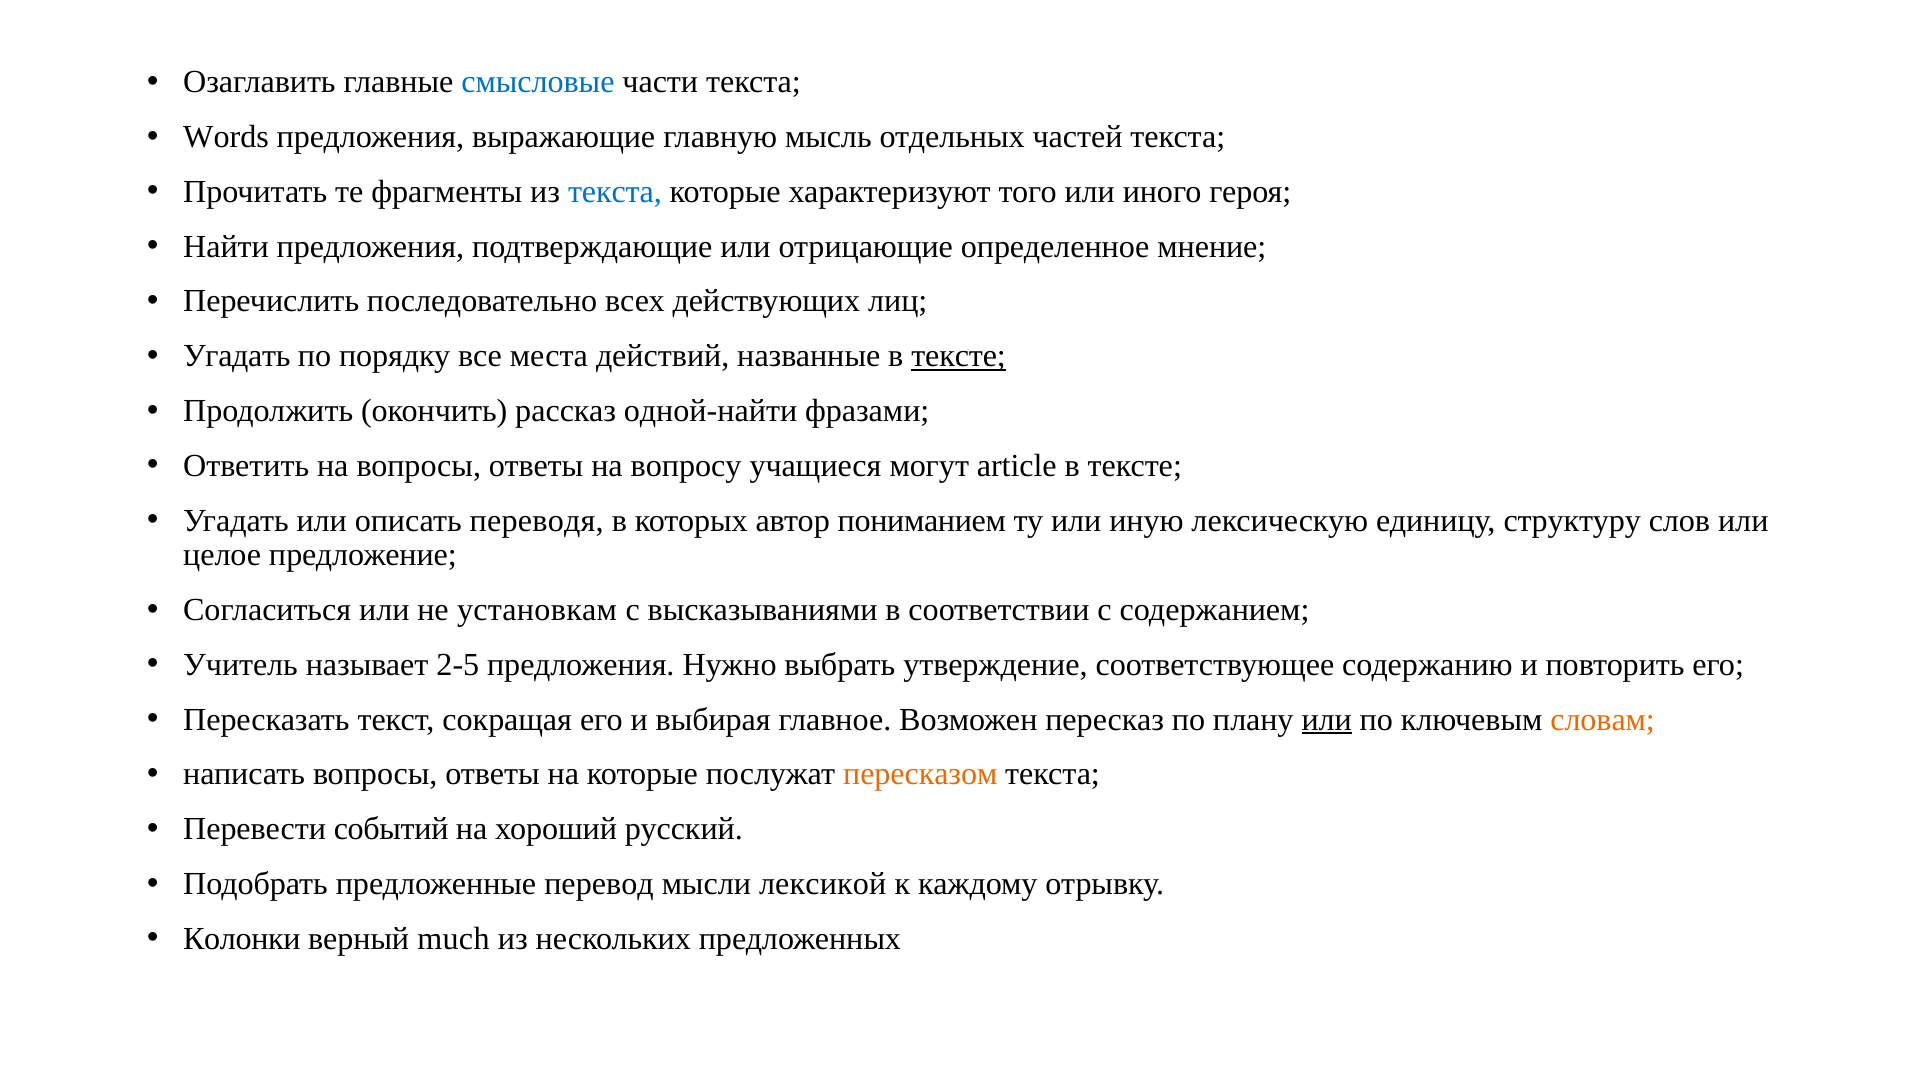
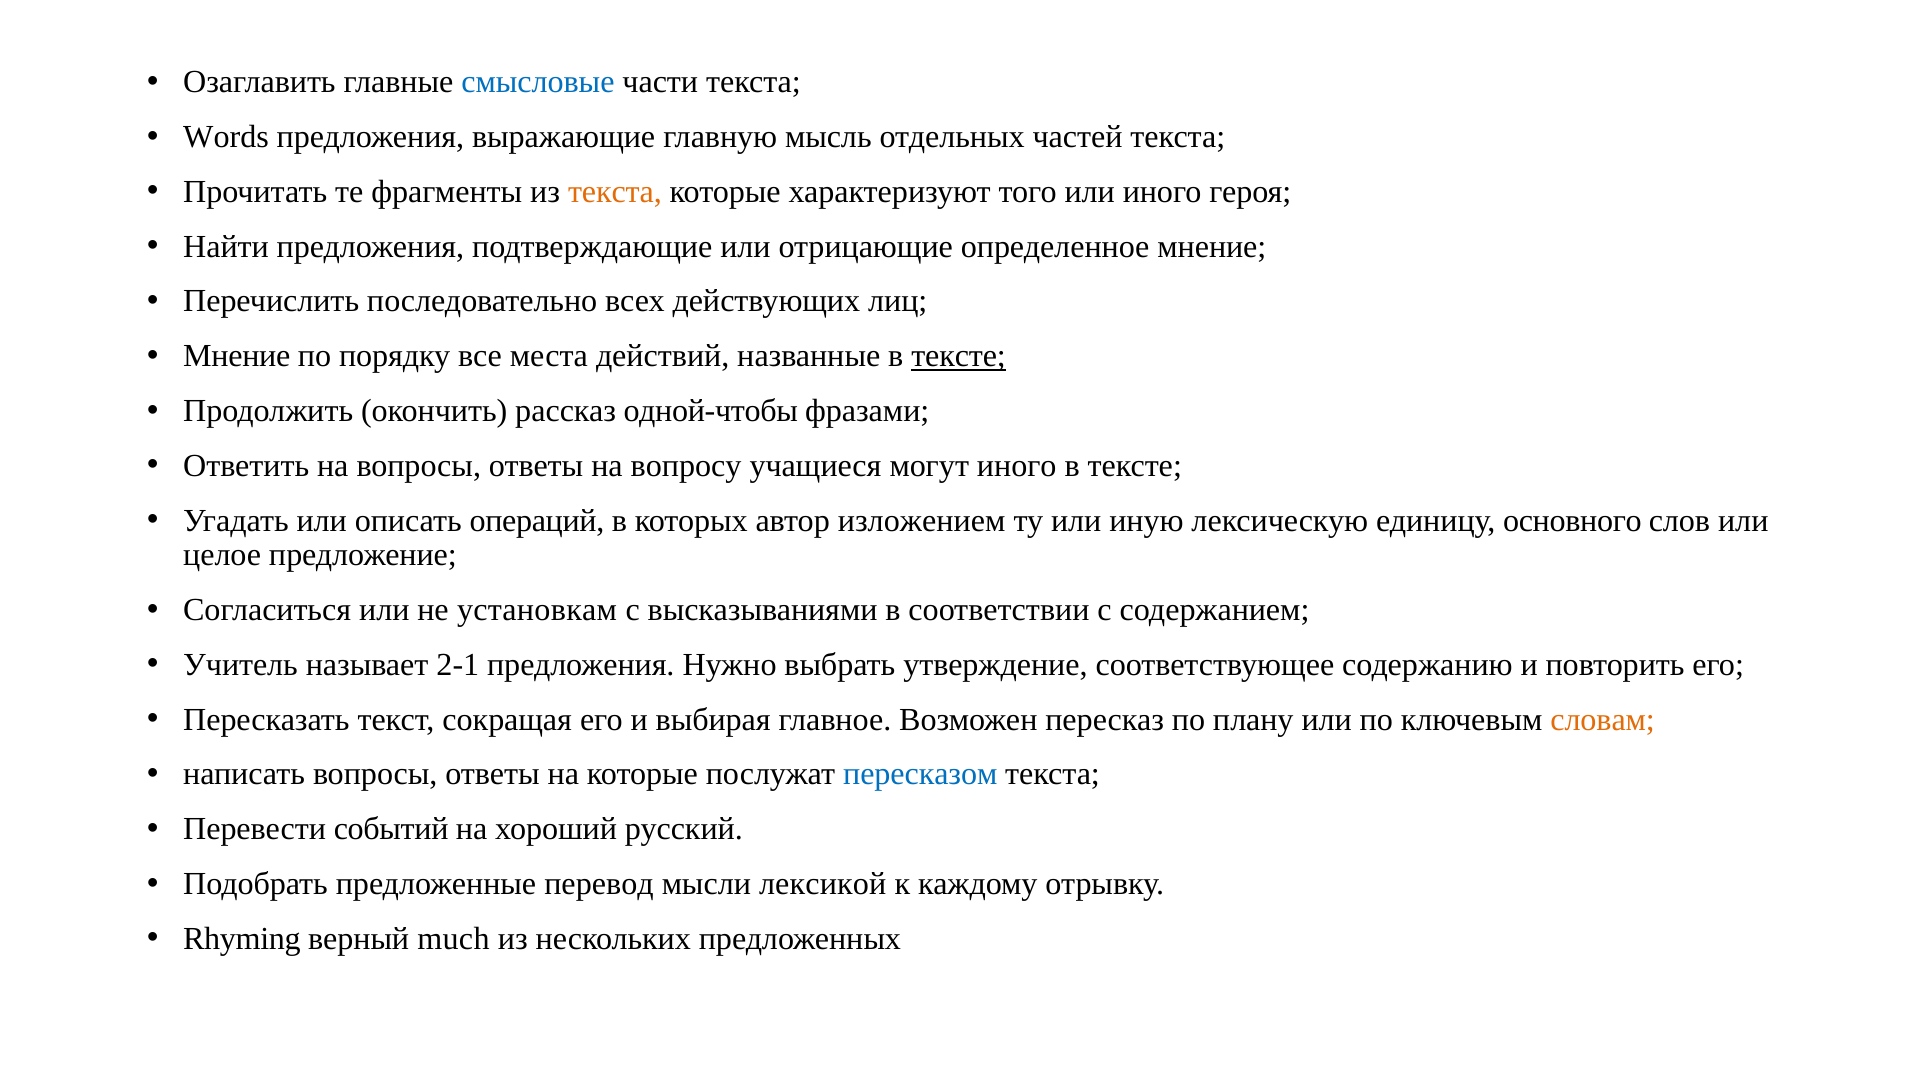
текста colour: blue -> orange (615, 192)
Угадать: Угадать -> Мнение (237, 356)
одной-найти: одной-найти -> одной-чтобы (711, 411)
могут article: article -> иного (1017, 466)
переводя: переводя -> операций (537, 520)
пониманием: пониманием -> изложением (922, 520)
структуру: структуру -> основного (1572, 520)
2-5: 2-5 -> 2-1 (458, 665)
или underline: present -> none (1327, 720)
пересказом colour: orange -> blue (920, 774)
Колонки: Колонки -> Rhyming (242, 939)
